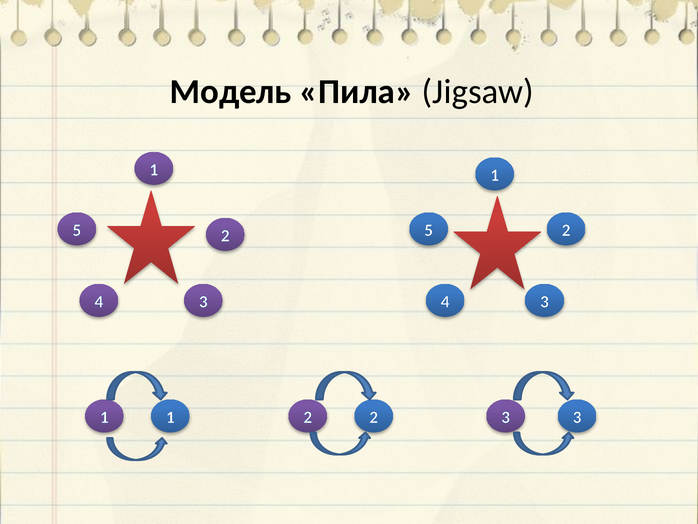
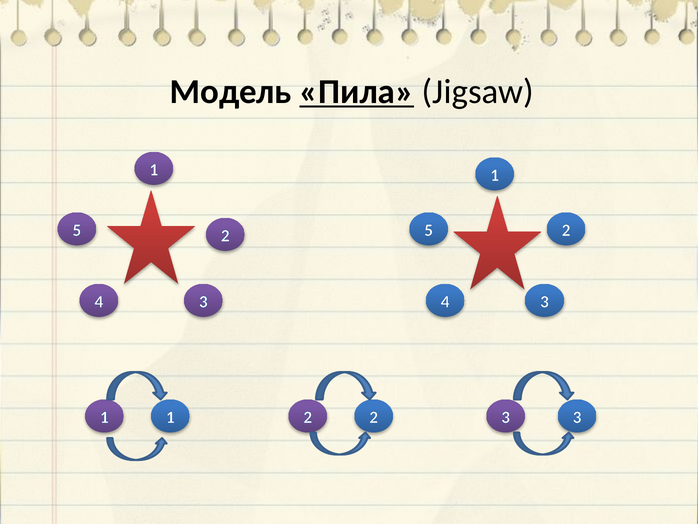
Пила underline: none -> present (357, 91)
